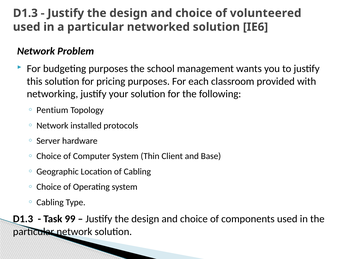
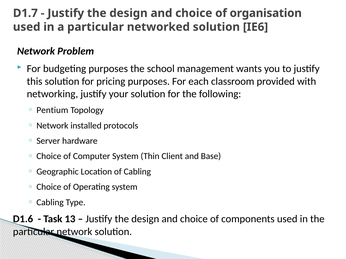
D1.3: D1.3 -> D1.7 (25, 13)
volunteered: volunteered -> organisation (266, 13)
D1.3: D1.3 -> D1.6 (23, 219)
99: 99 -> 13 (70, 219)
